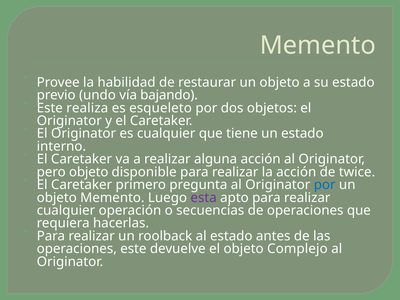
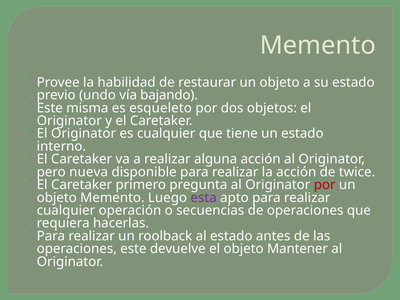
realiza: realiza -> misma (87, 108)
pero objeto: objeto -> nueva (89, 172)
por colour: blue -> red (325, 185)
Complejo: Complejo -> Mantener (298, 249)
